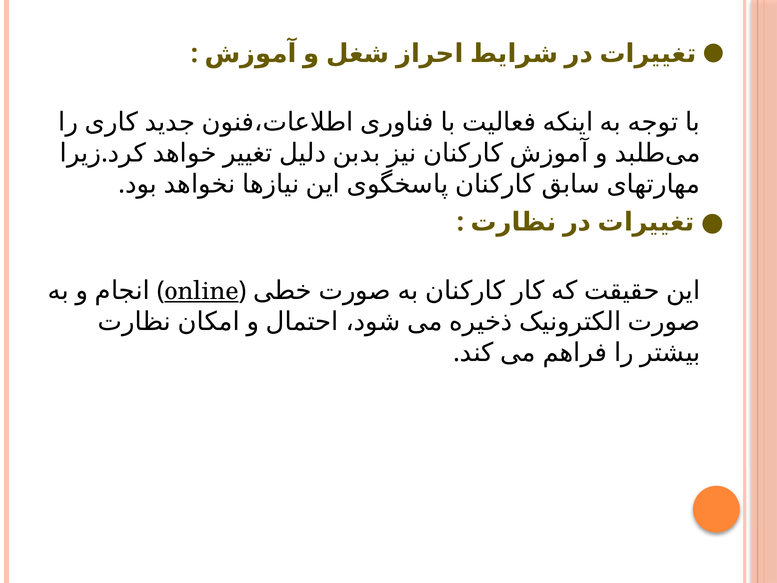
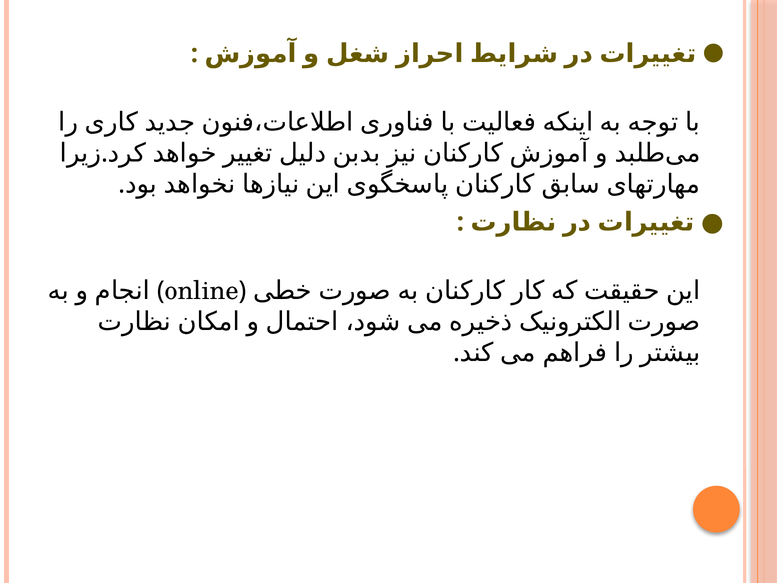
online underline: present -> none (202, 291)
